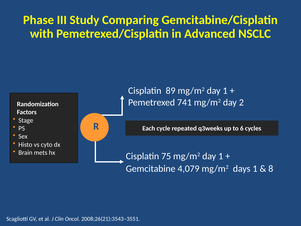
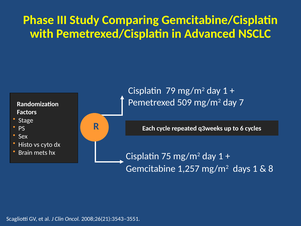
89: 89 -> 79 (171, 91)
741: 741 -> 509 (184, 102)
2: 2 -> 7 (241, 102)
4,079: 4,079 -> 1,257 (189, 168)
